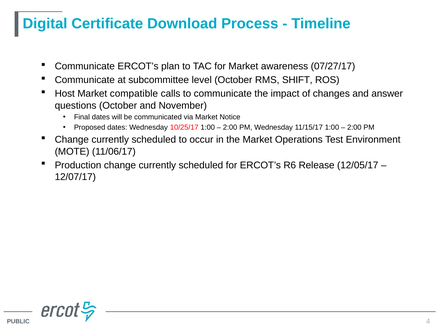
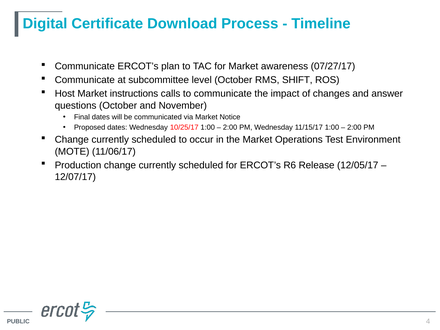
compatible: compatible -> instructions (134, 94)
